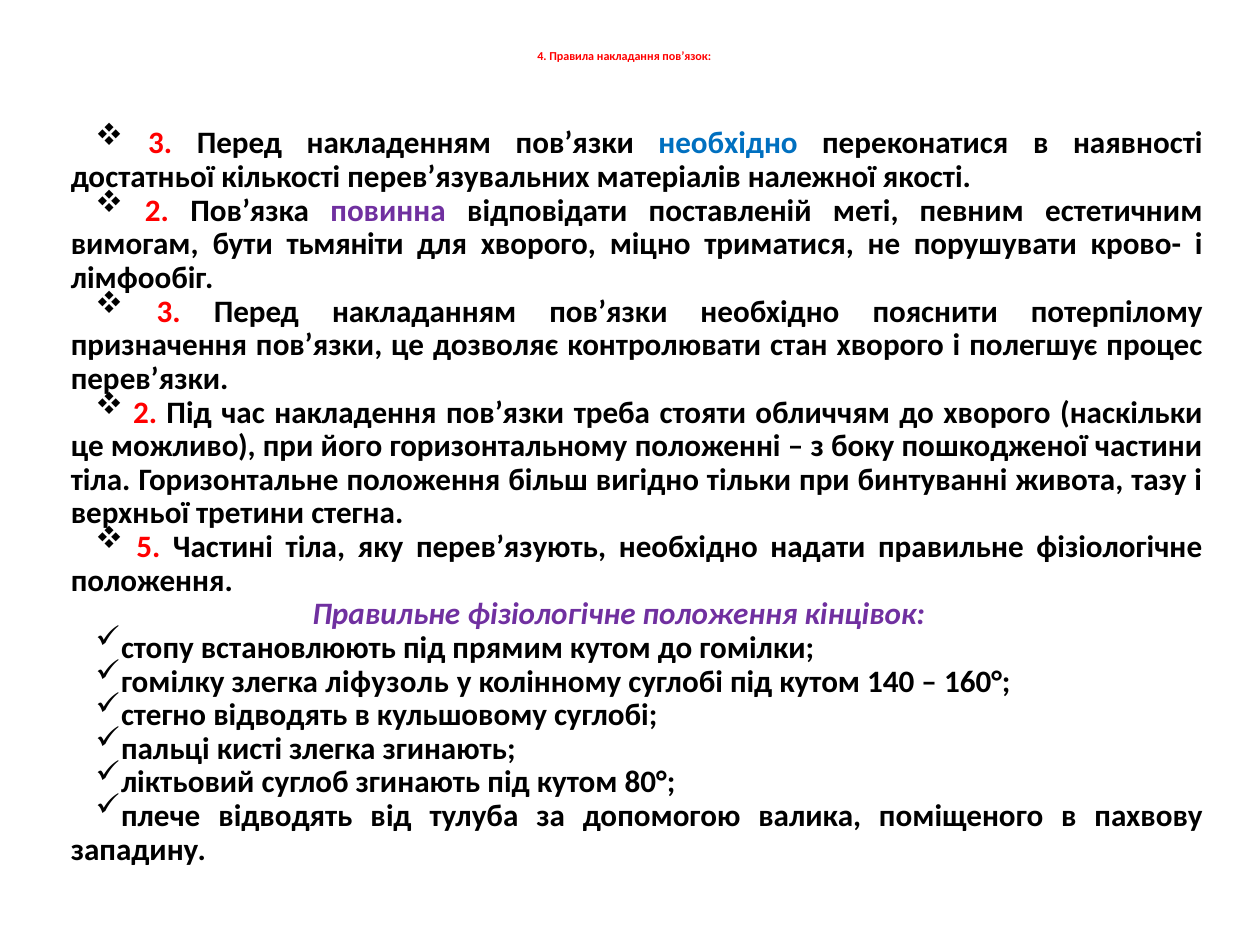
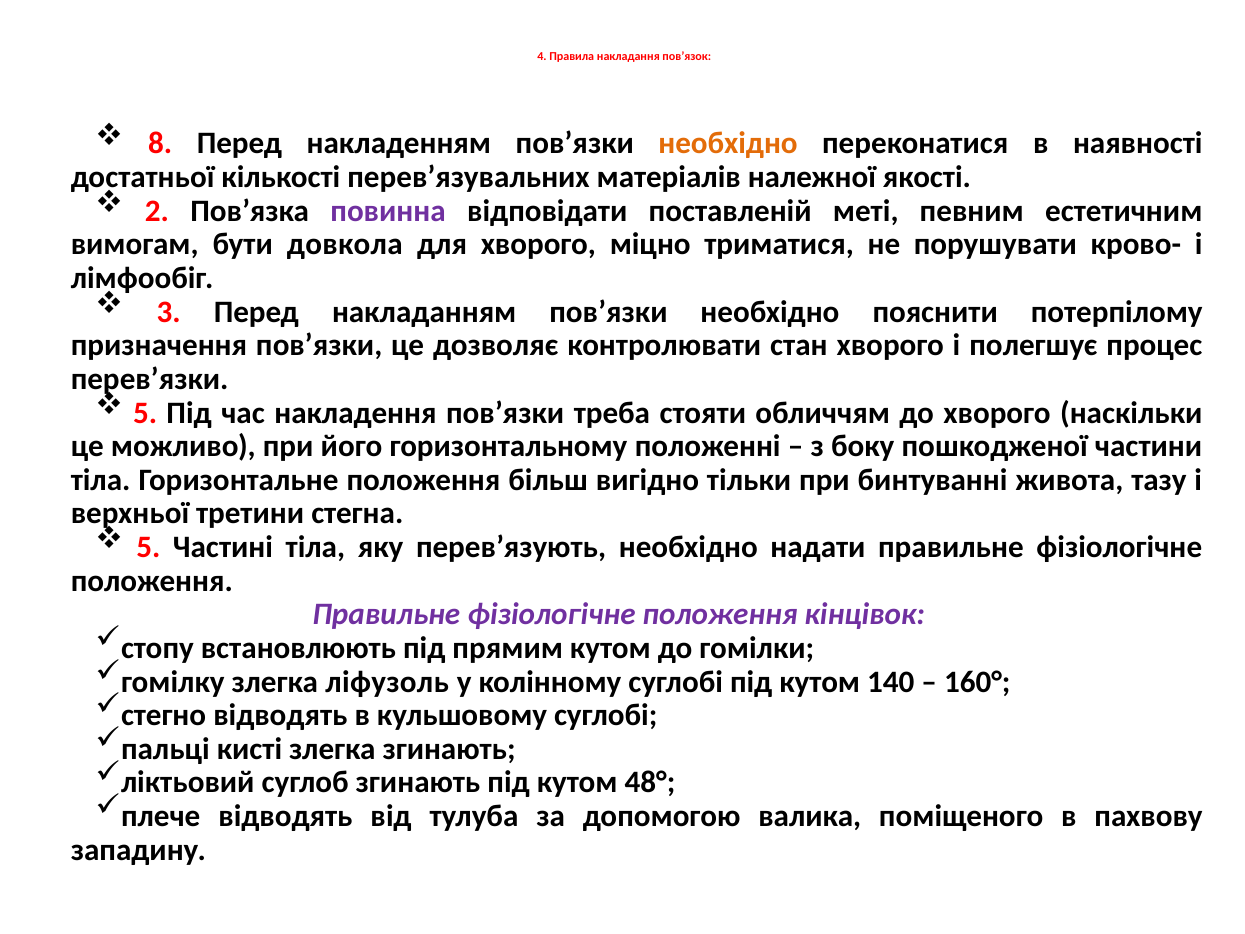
3: 3 -> 8 (160, 144)
необхідно colour: blue -> orange (728, 144)
тьмяніти: тьмяніти -> довкола (345, 245)
2: 2 -> 5 (145, 413)
80°: 80° -> 48° (650, 783)
